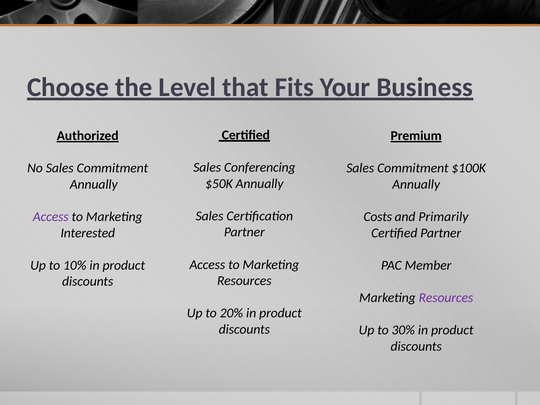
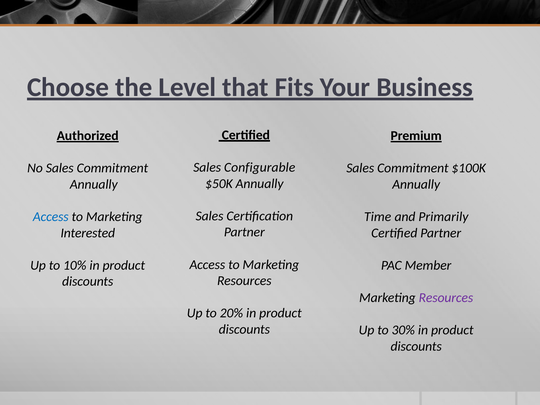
Conferencing: Conferencing -> Configurable (260, 167)
Access colour: purple -> blue (51, 217)
Costs: Costs -> Time (378, 217)
